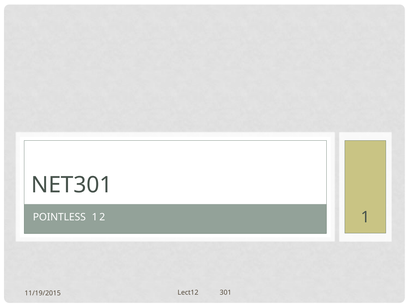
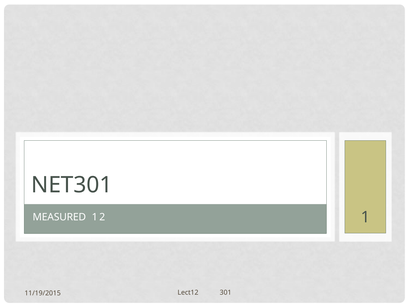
POINTLESS: POINTLESS -> MEASURED (59, 217)
